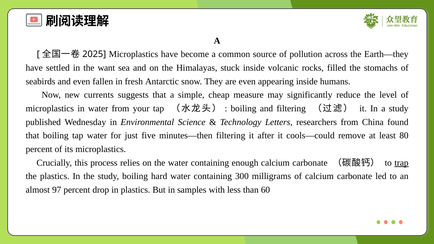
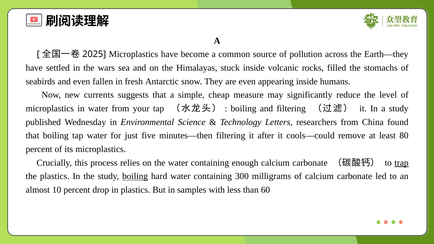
want: want -> wars (106, 68)
boiling underline: none -> present (135, 176)
97: 97 -> 10 (57, 190)
